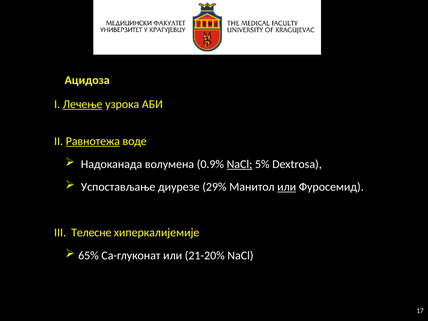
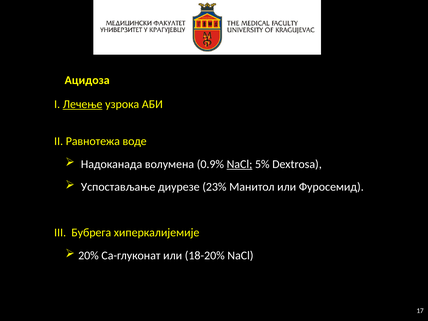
Равнотежа underline: present -> none (93, 141)
29%: 29% -> 23% (214, 187)
или underline: present -> none (287, 187)
Телесне: Телесне -> Бубрега (91, 233)
65%: 65% -> 20% (88, 255)
21-20%: 21-20% -> 18-20% (205, 255)
